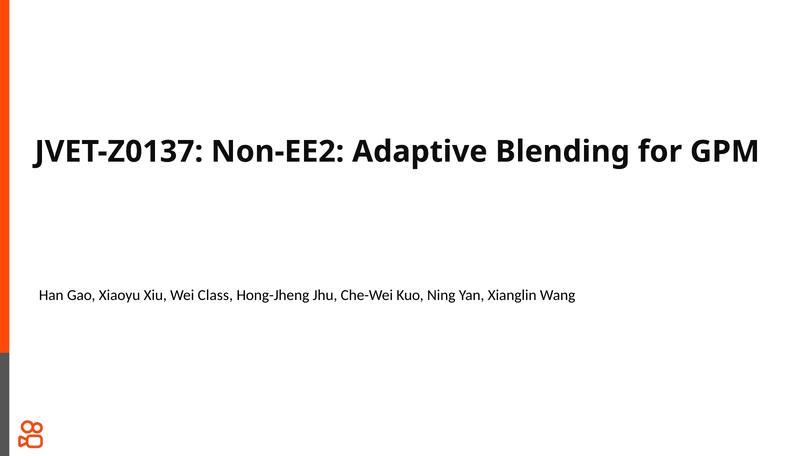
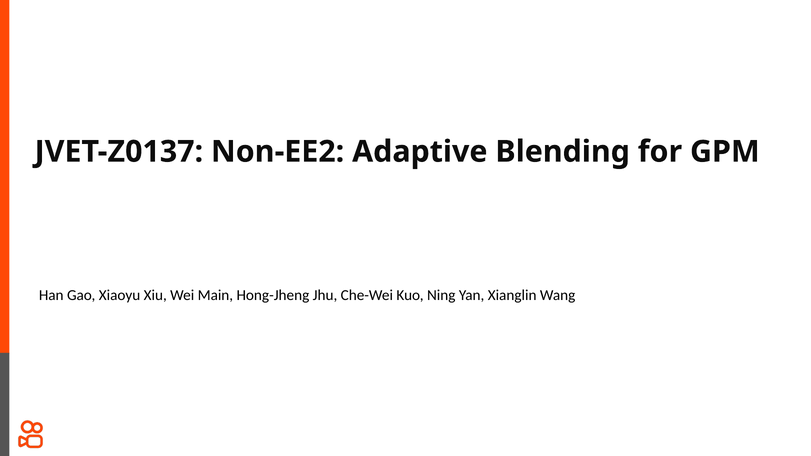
Class: Class -> Main (215, 295)
